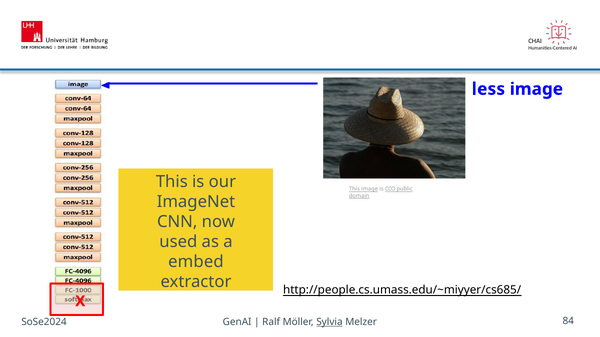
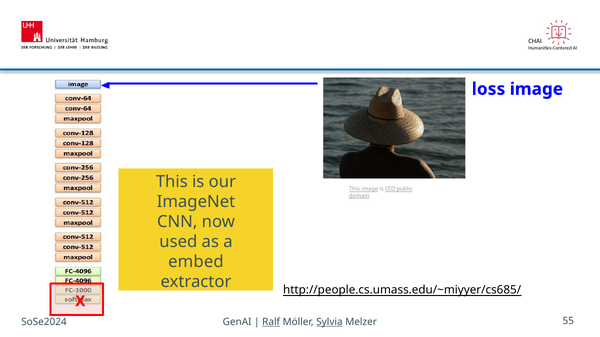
less: less -> loss (488, 89)
Ralf underline: none -> present (271, 322)
84: 84 -> 55 (568, 322)
